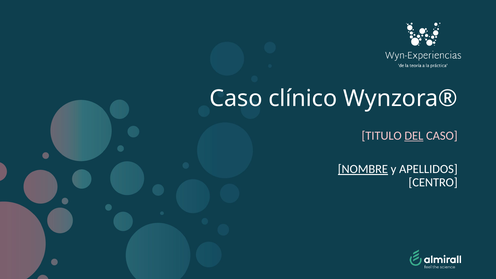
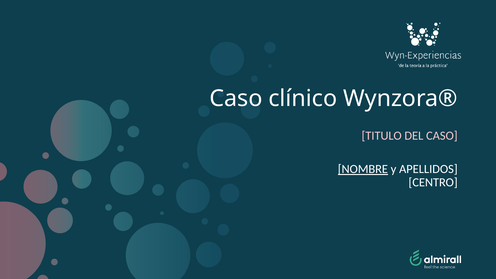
DEL underline: present -> none (414, 136)
